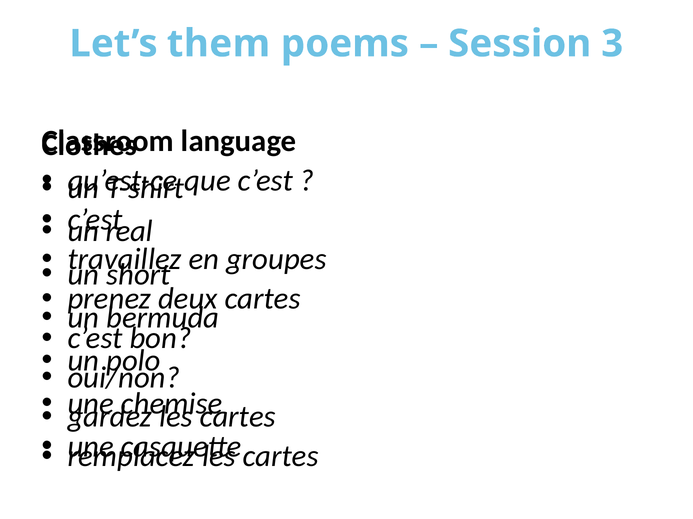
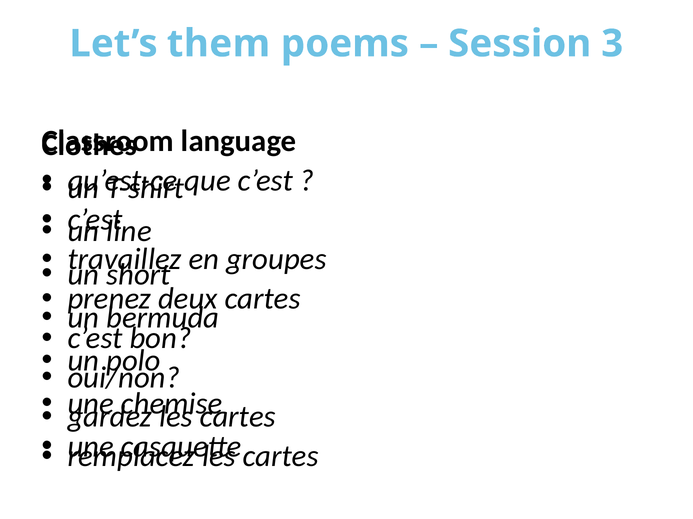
real: real -> line (129, 232)
